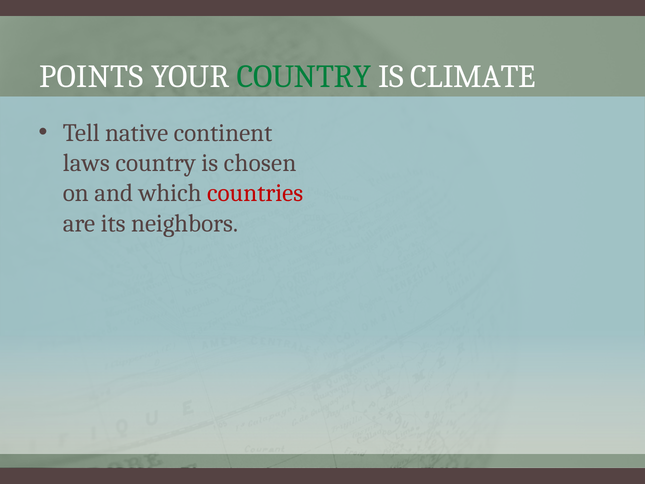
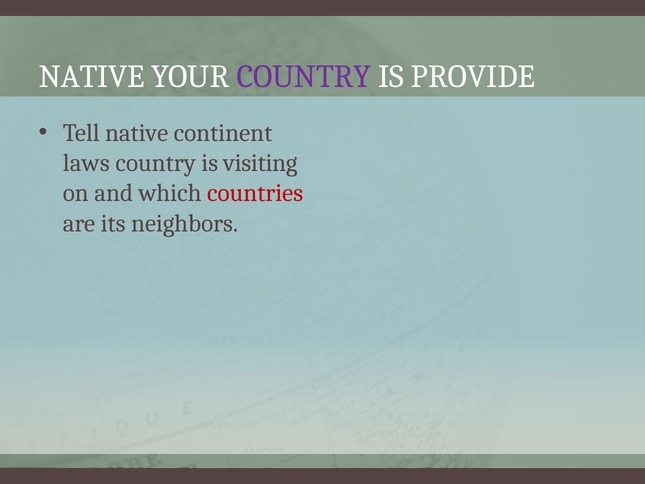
POINTS: POINTS -> NATIVE (92, 76)
COUNTRY colour: green -> purple (304, 76)
CLIMATE: CLIMATE -> PROVIDE (473, 76)
chosen: chosen -> visiting (260, 163)
